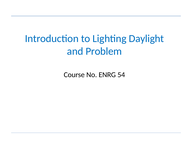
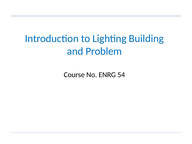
Daylight: Daylight -> Building (146, 38)
